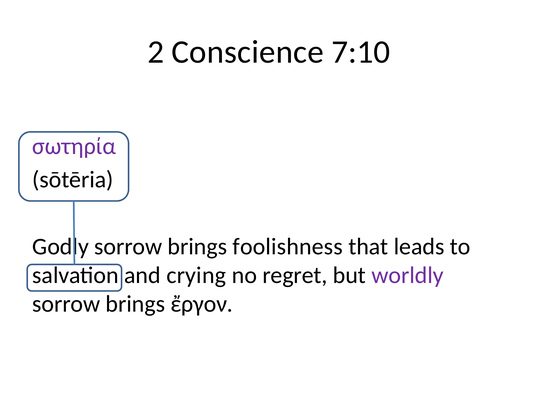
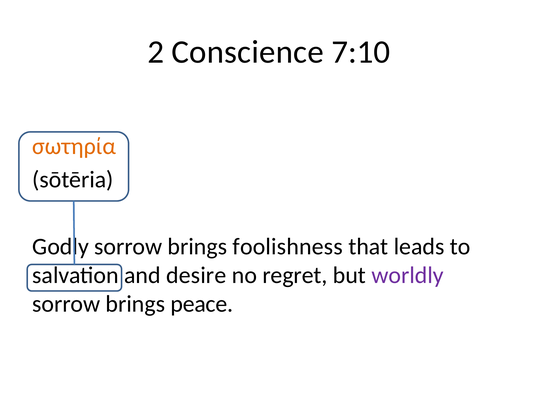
σωτηρία colour: purple -> orange (74, 146)
crying: crying -> desire (196, 276)
ἔργον: ἔργον -> peace (202, 304)
